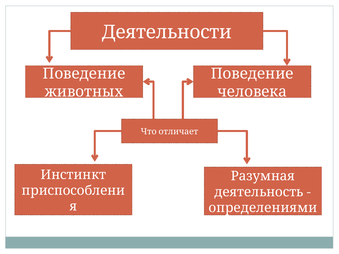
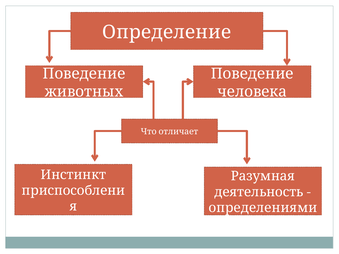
Деятельности: Деятельности -> Определение (167, 32)
